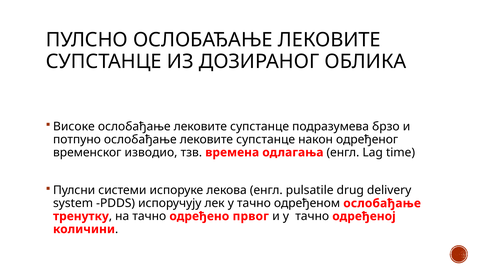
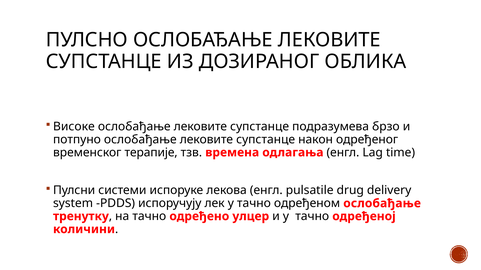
изводио: изводио -> терапије (151, 153)
првог: првог -> улцер (251, 217)
